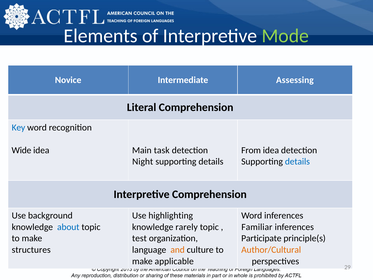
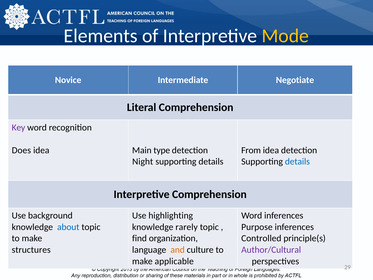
Mode colour: light green -> yellow (285, 36)
Assessing: Assessing -> Negotiate (295, 80)
Key colour: blue -> purple (18, 127)
Wide: Wide -> Does (21, 150)
task: task -> type (162, 150)
Familiar: Familiar -> Purpose (257, 227)
test: test -> find (139, 238)
Participate: Participate -> Controlled (261, 238)
Author/Cultural colour: orange -> purple (271, 250)
